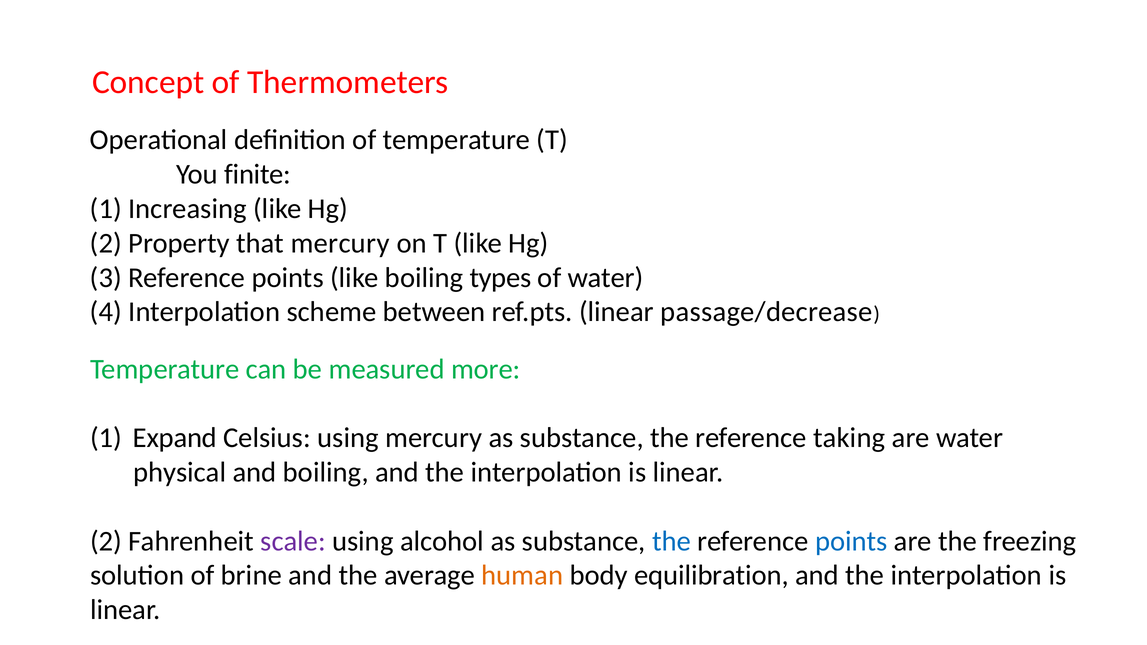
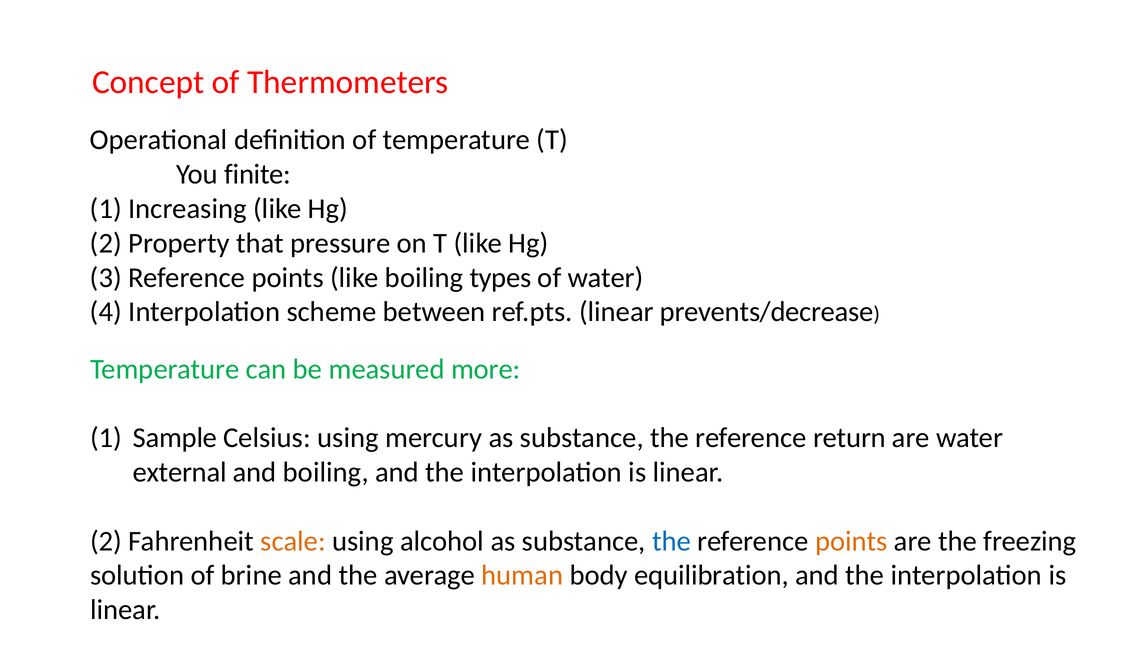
that mercury: mercury -> pressure (340, 243)
passage/decrease: passage/decrease -> prevents/decrease (767, 312)
Expand: Expand -> Sample (175, 438)
taking: taking -> return (849, 438)
physical: physical -> external (180, 472)
scale colour: purple -> orange (293, 541)
points colour: blue -> orange (851, 541)
